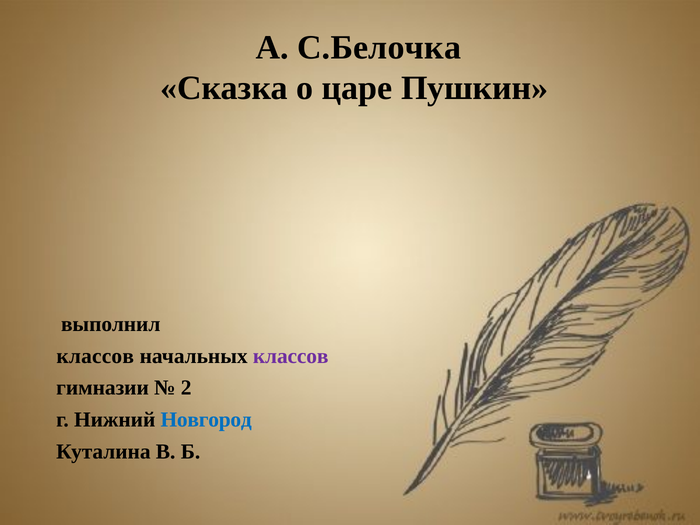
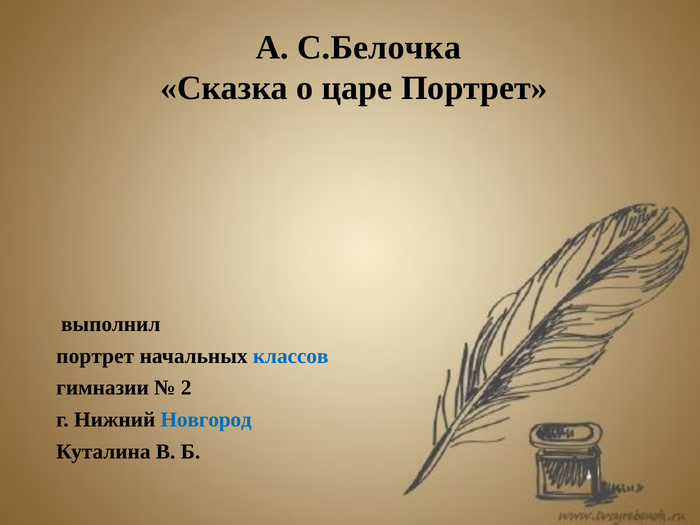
царе Пушкин: Пушкин -> Портрет (474, 88)
классов: классов -> портрет (95, 356)
классов colour: purple -> blue (291, 356)
